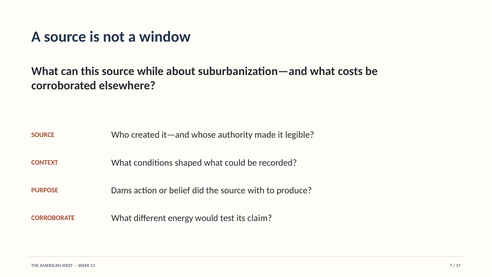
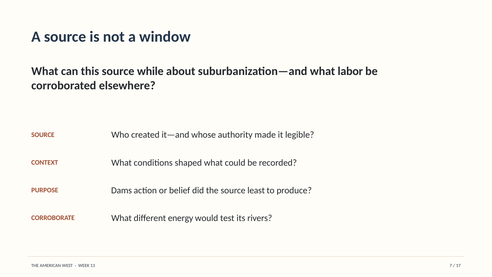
costs: costs -> labor (350, 71)
with: with -> least (256, 190)
claim: claim -> rivers (260, 218)
